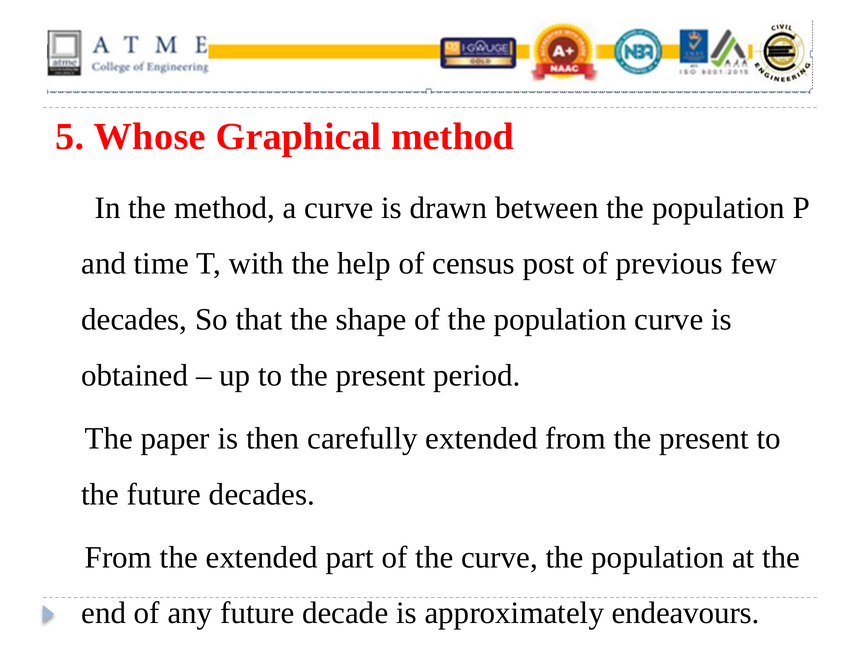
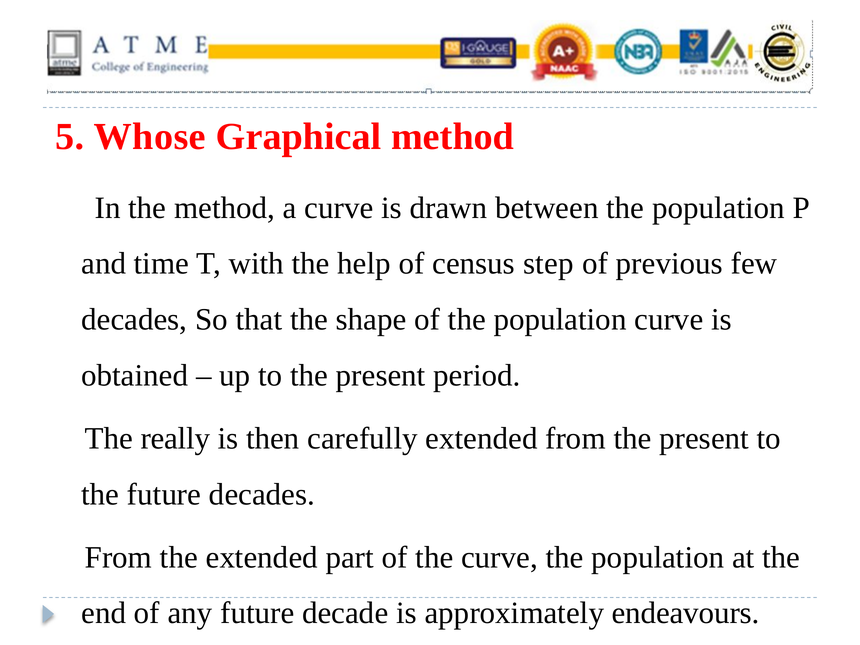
post: post -> step (548, 264)
paper: paper -> really (175, 438)
